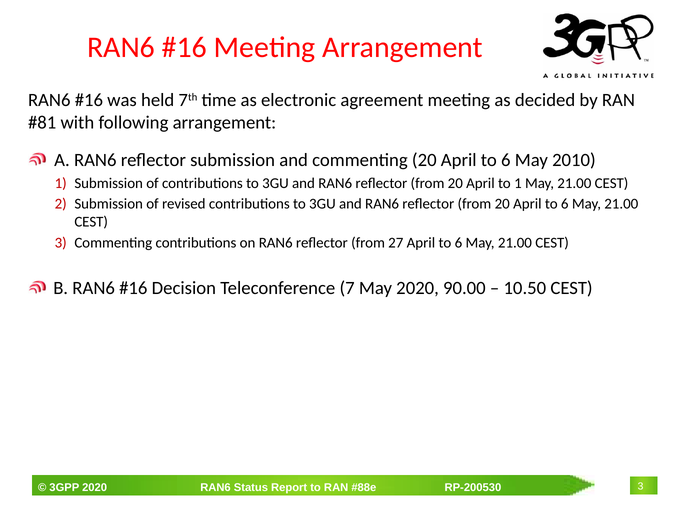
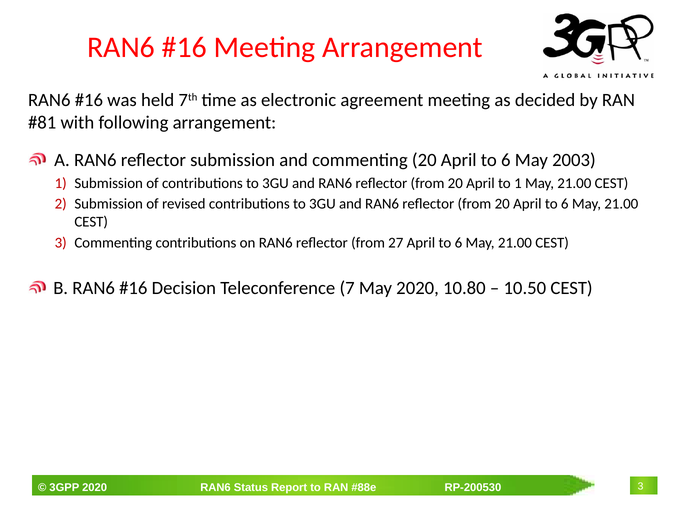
2010: 2010 -> 2003 (574, 160)
90.00: 90.00 -> 10.80 (464, 288)
